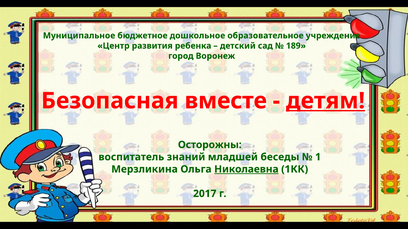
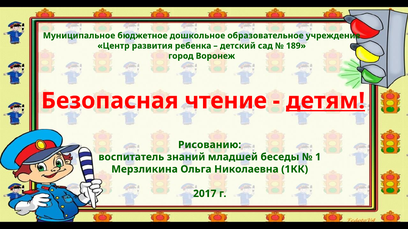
вместе: вместе -> чтение (226, 101)
Осторожны: Осторожны -> Рисованию (210, 145)
Николаевна underline: present -> none (246, 170)
